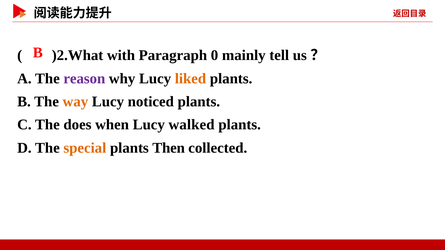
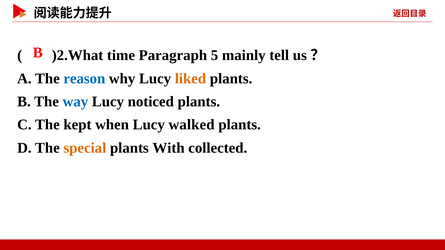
with: with -> time (121, 55)
0: 0 -> 5 (215, 55)
reason colour: purple -> blue (84, 79)
way colour: orange -> blue (75, 102)
does: does -> kept (77, 125)
Then: Then -> With (169, 148)
